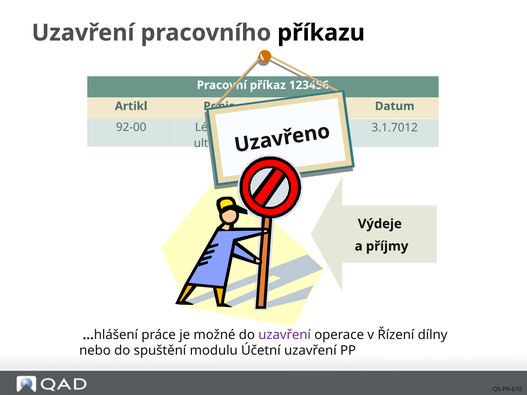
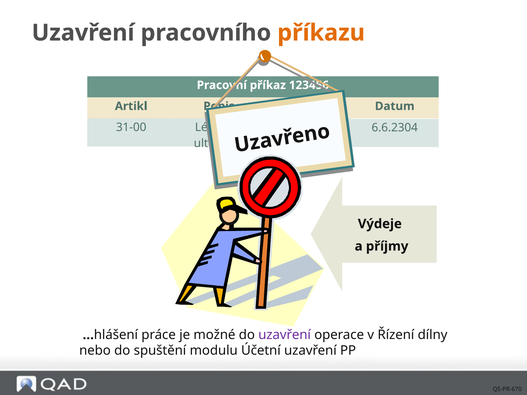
příkazu colour: black -> orange (321, 33)
92-00: 92-00 -> 31-00 (131, 127)
3.1.7012: 3.1.7012 -> 6.6.2304 (395, 128)
